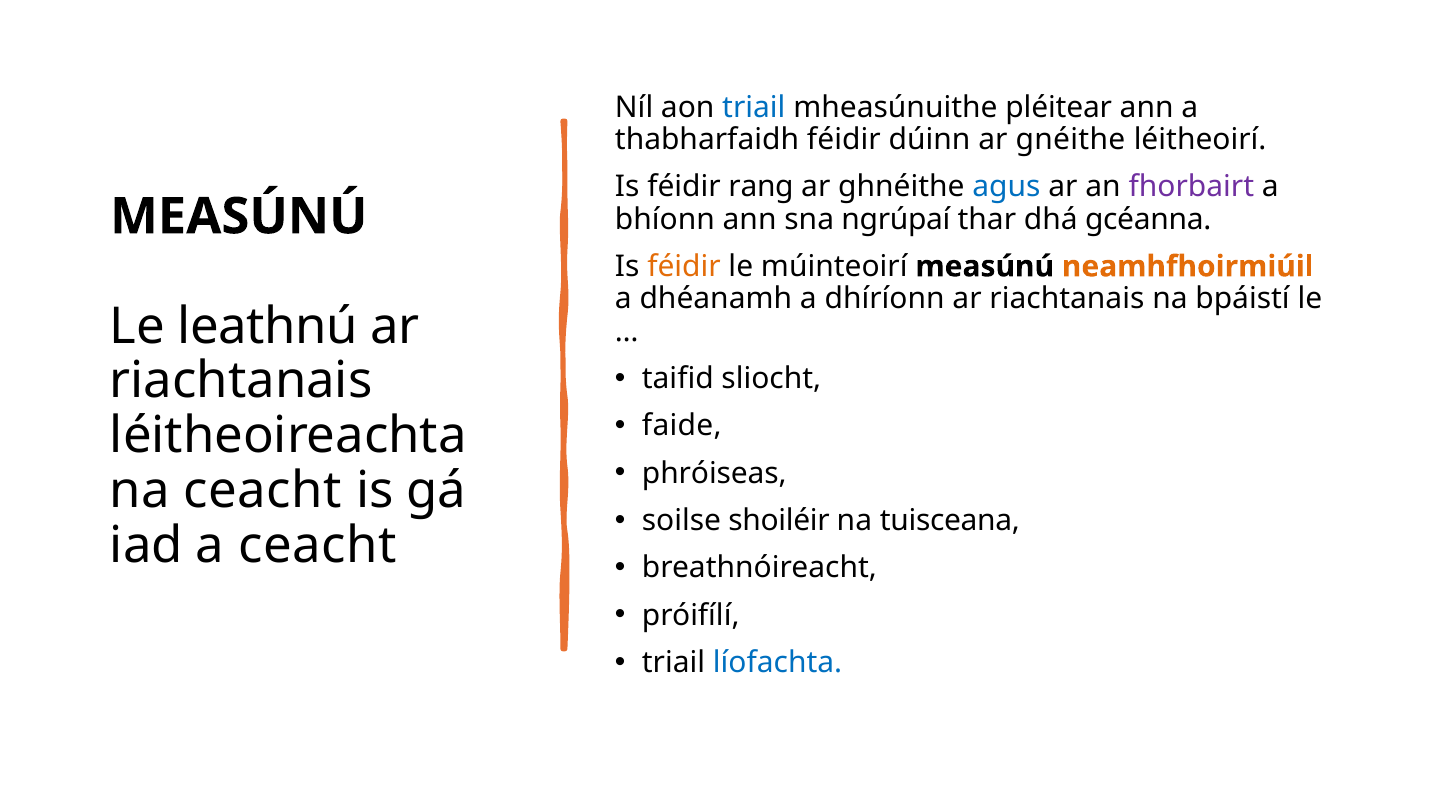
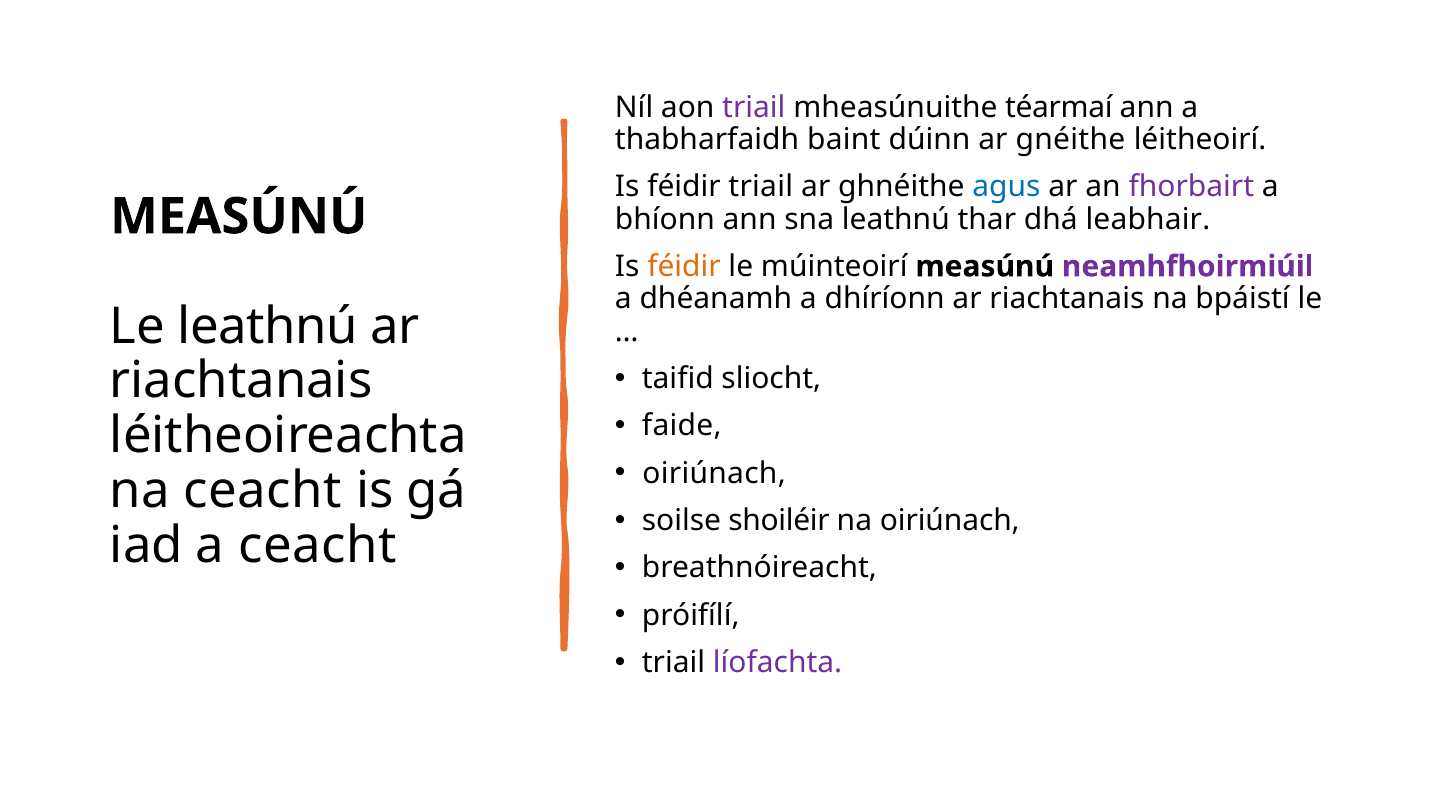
triail colour: blue -> purple (754, 107)
pléitear: pléitear -> téarmaí (1059, 107)
thabharfaidh féidir: féidir -> baint (844, 140)
féidir rang: rang -> triail (761, 187)
sna ngrúpaí: ngrúpaí -> leathnú (896, 219)
gcéanna: gcéanna -> leabhair (1148, 219)
neamhfhoirmiúil colour: orange -> purple (1188, 267)
phróiseas: phróiseas -> oiriúnach (714, 473)
na tuisceana: tuisceana -> oiriúnach (950, 521)
líofachta colour: blue -> purple (778, 663)
